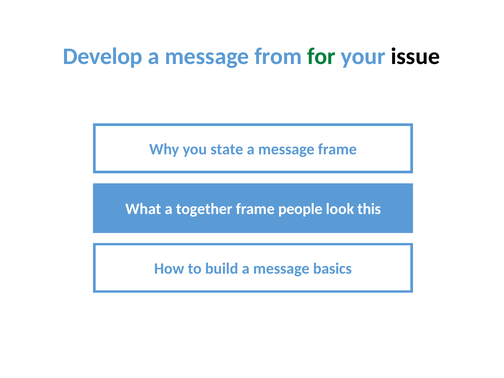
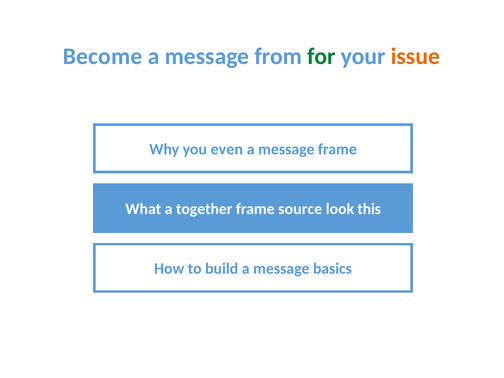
Develop: Develop -> Become (103, 57)
issue colour: black -> orange (415, 57)
state: state -> even (227, 149)
people: people -> source (300, 209)
